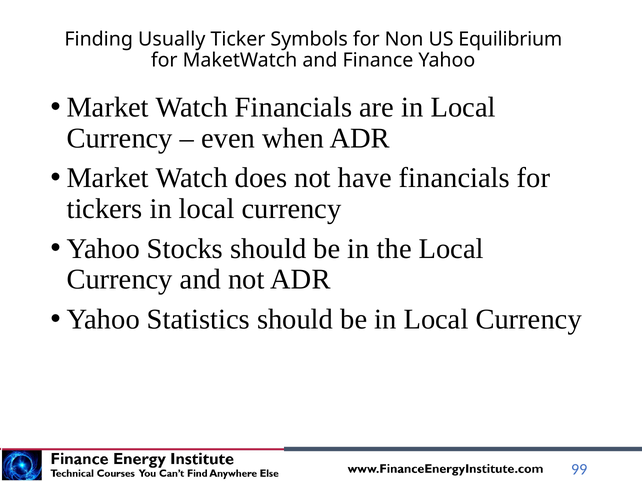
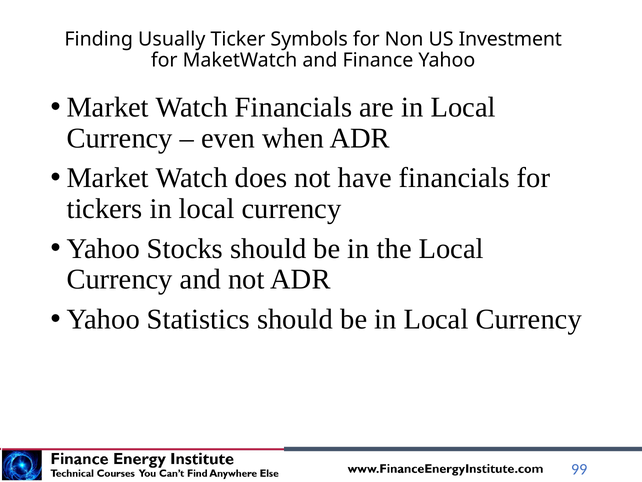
Equilibrium: Equilibrium -> Investment (510, 39)
